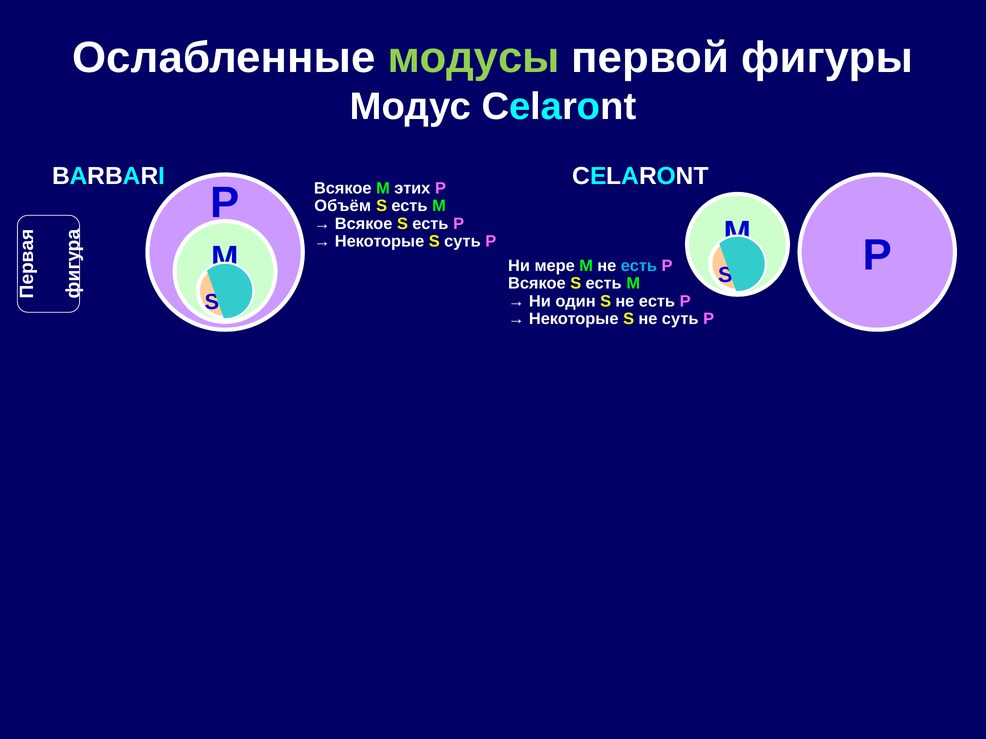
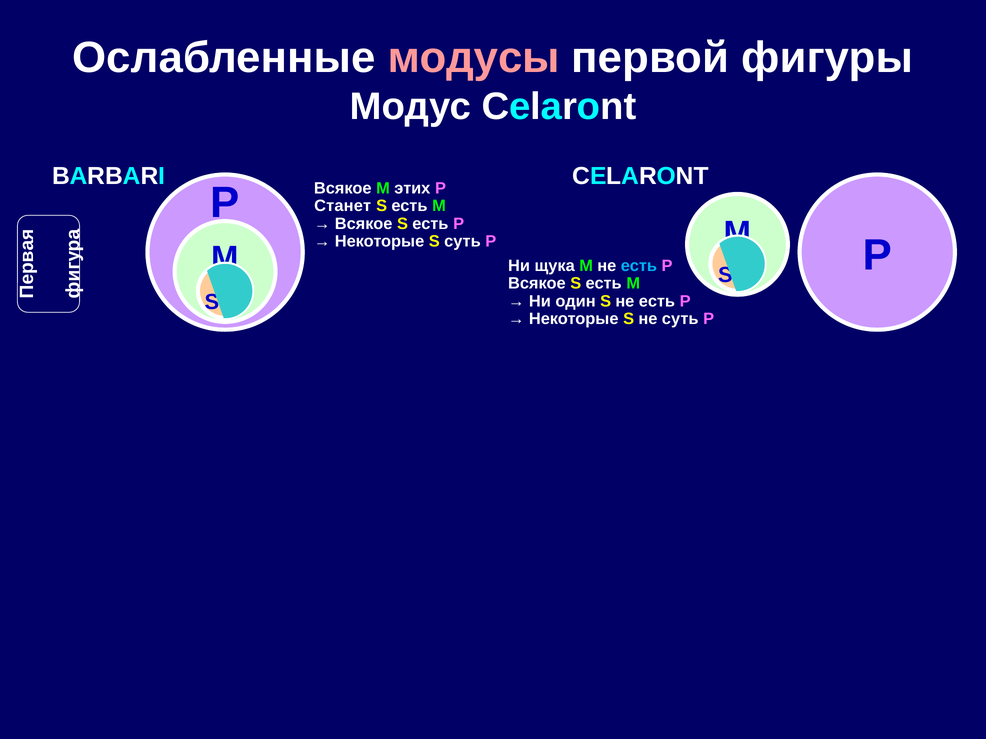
модусы colour: light green -> pink (474, 58)
Объём: Объём -> Станет (343, 206)
мере: мере -> щука (555, 266)
